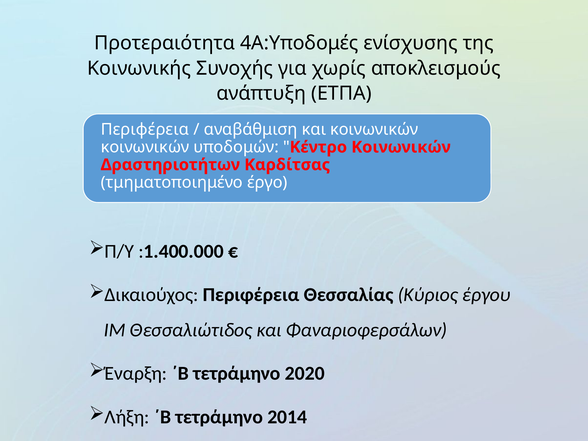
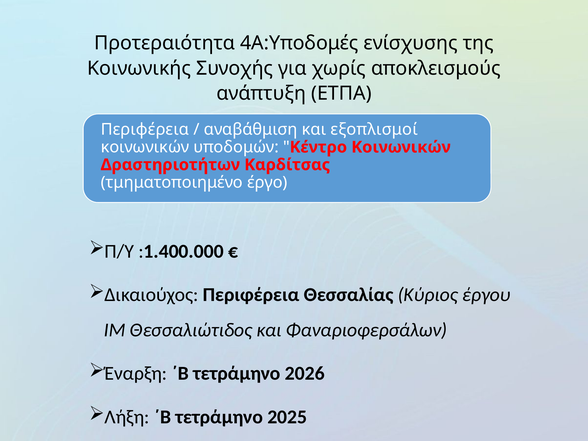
και κοινωνικών: κοινωνικών -> εξοπλισμοί (374, 129)
2020: 2020 -> 2026 (305, 374)
2014: 2014 -> 2025 (287, 417)
